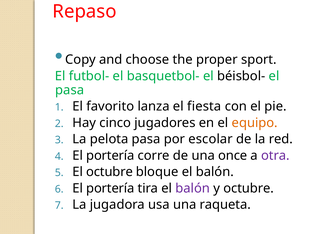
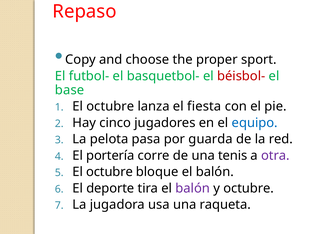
béisbol- colour: black -> red (241, 76)
pasa: pasa -> base (70, 90)
favorito: favorito -> octubre (110, 106)
equipo colour: orange -> blue (255, 123)
escolar: escolar -> guarda (211, 139)
once: once -> tenis (233, 156)
portería: portería -> deporte (110, 188)
